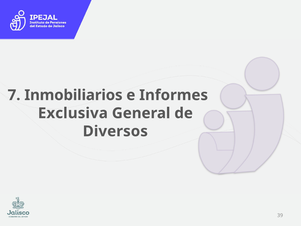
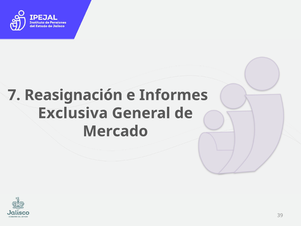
Inmobiliarios: Inmobiliarios -> Reasignación (73, 95)
Diversos: Diversos -> Mercado (115, 131)
